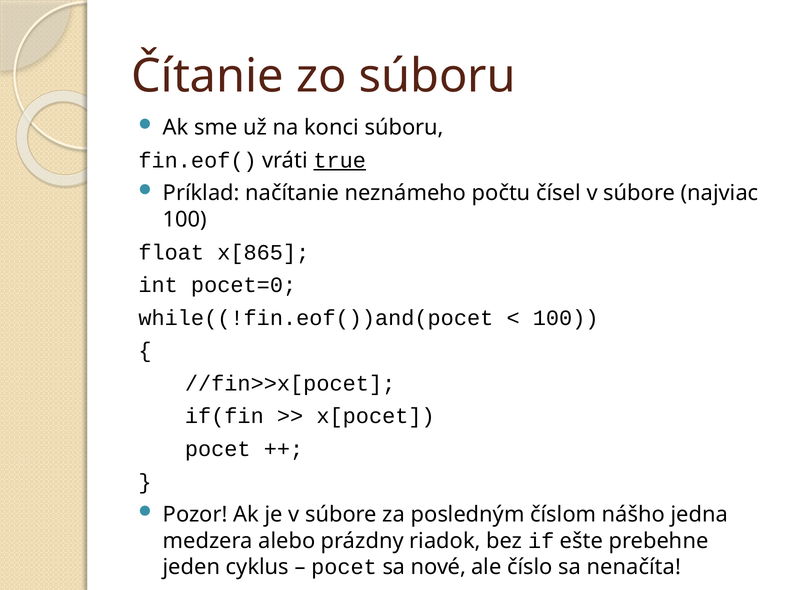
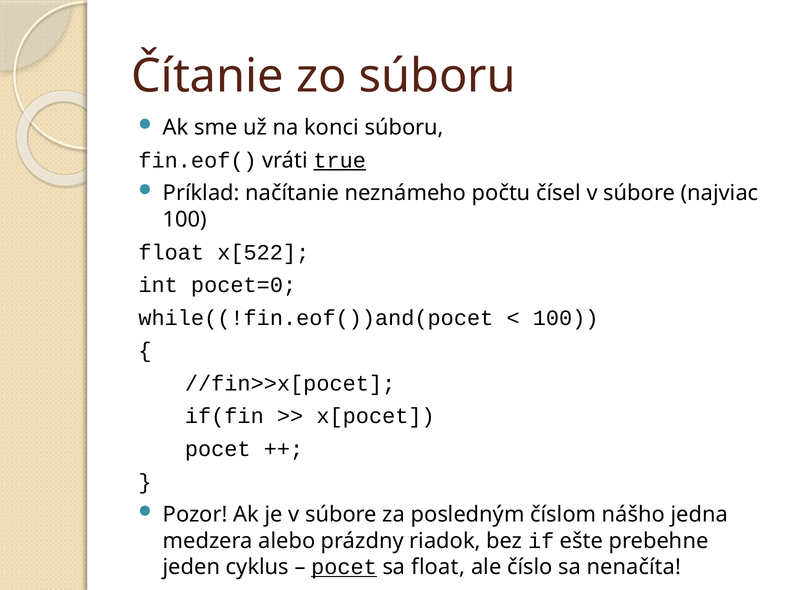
x[865: x[865 -> x[522 (263, 252)
pocet underline: none -> present (344, 567)
sa nové: nové -> float (438, 567)
